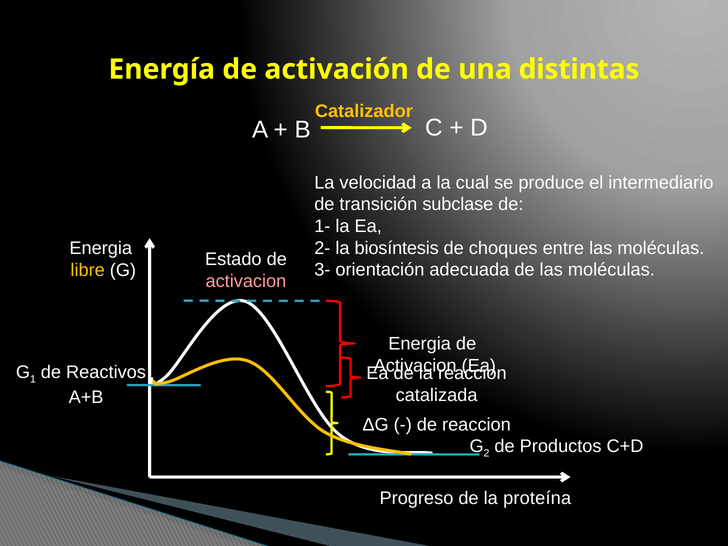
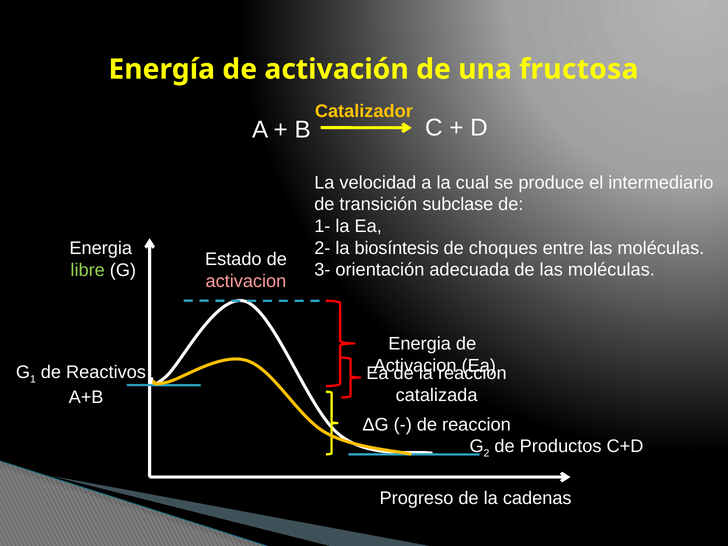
distintas: distintas -> fructosa (579, 69)
libre colour: yellow -> light green (88, 270)
proteína: proteína -> cadenas (537, 498)
